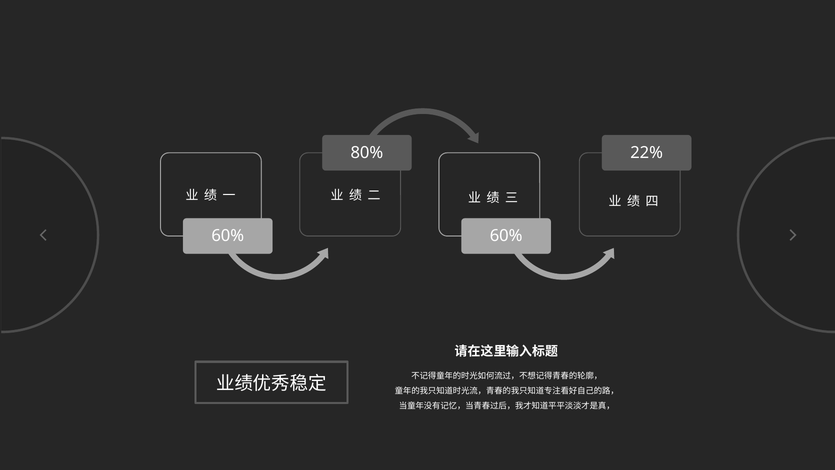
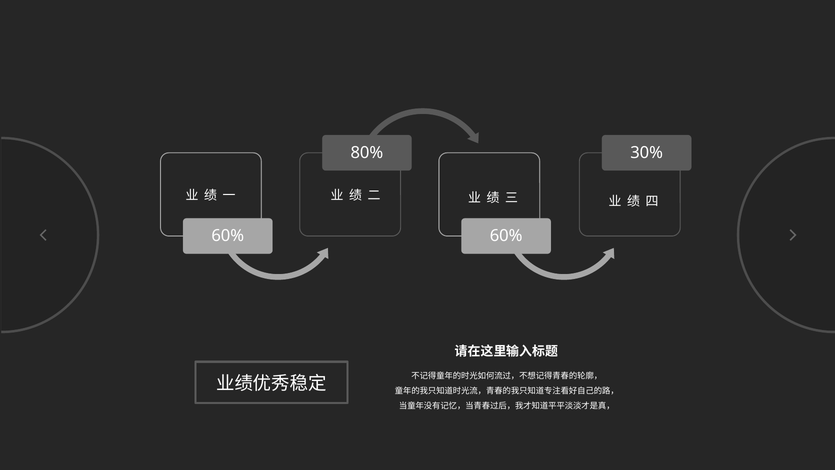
22%: 22% -> 30% (647, 153)
